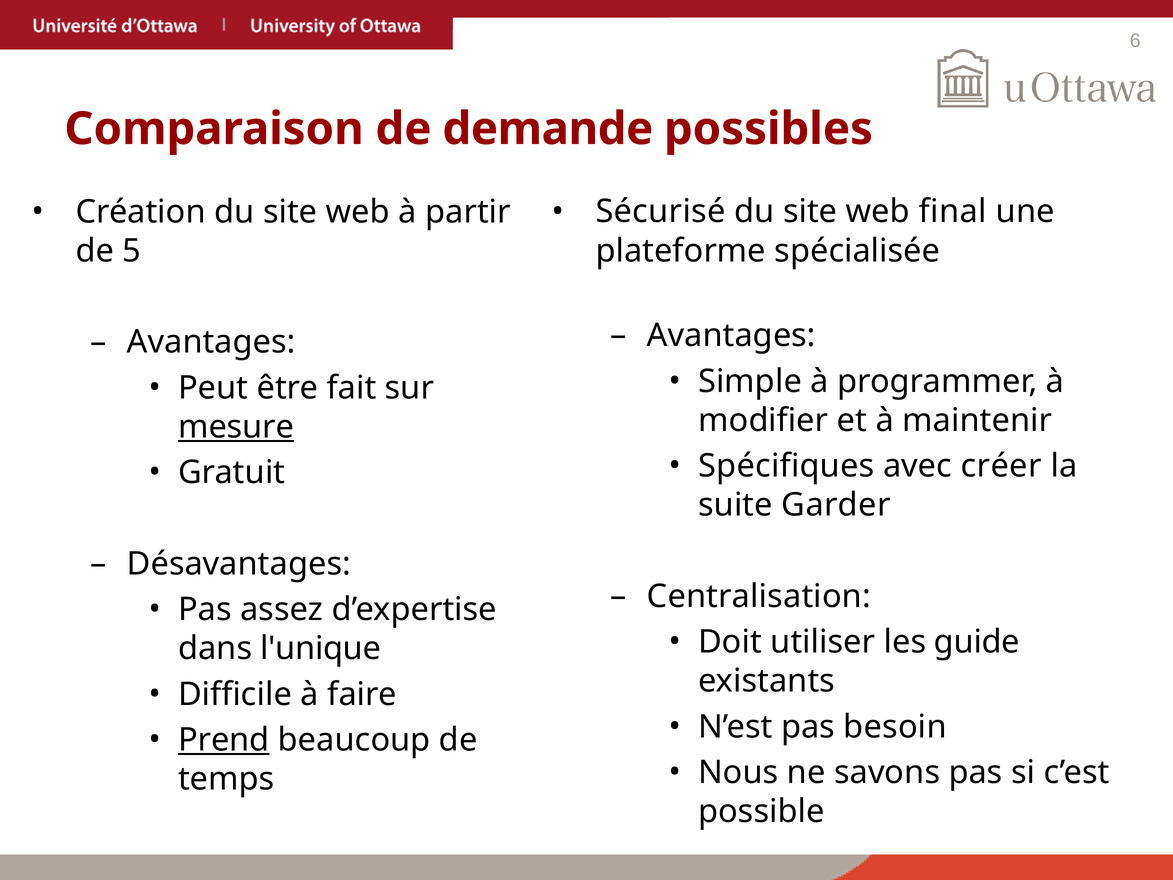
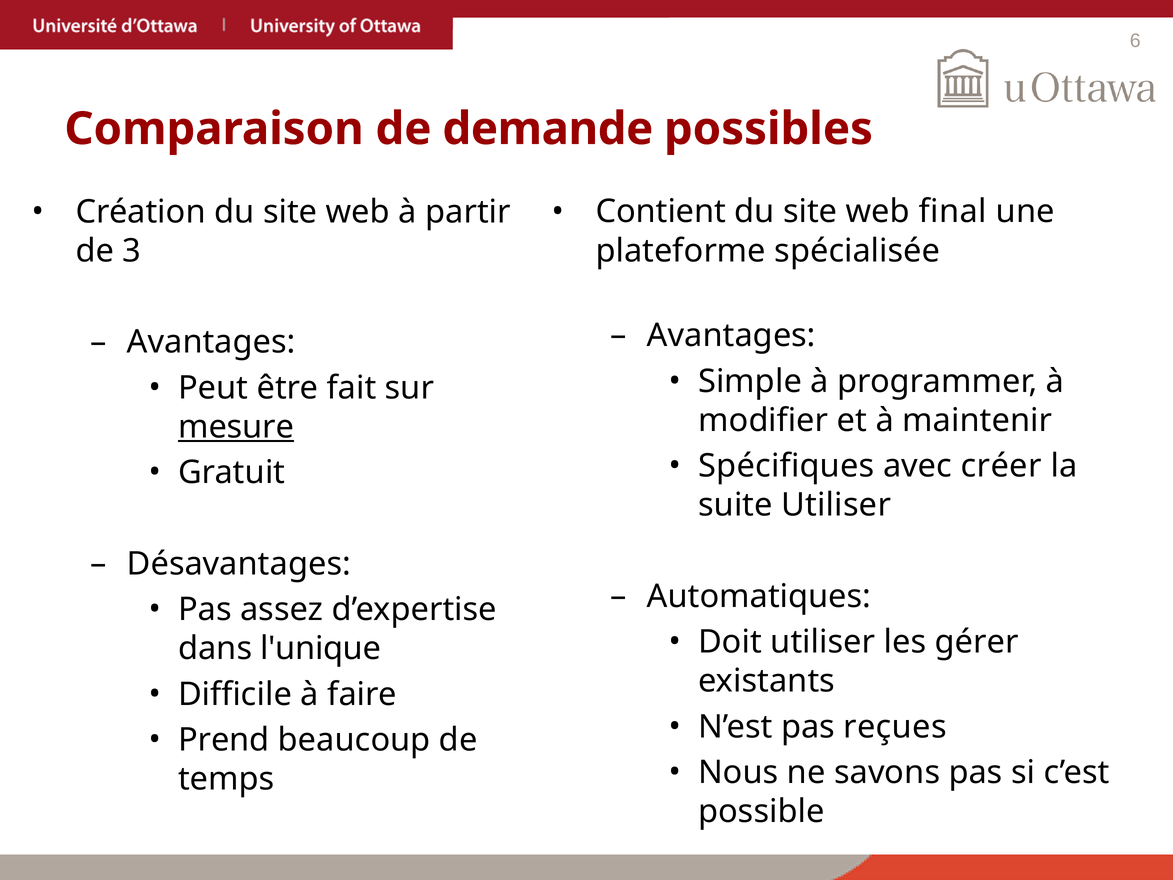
Sécurisé: Sécurisé -> Contient (661, 212)
5: 5 -> 3 (132, 251)
suite Garder: Garder -> Utiliser (836, 505)
Centralisation: Centralisation -> Automatiques (759, 596)
guide: guide -> gérer (977, 642)
besoin: besoin -> reçues (895, 727)
Prend underline: present -> none (224, 740)
